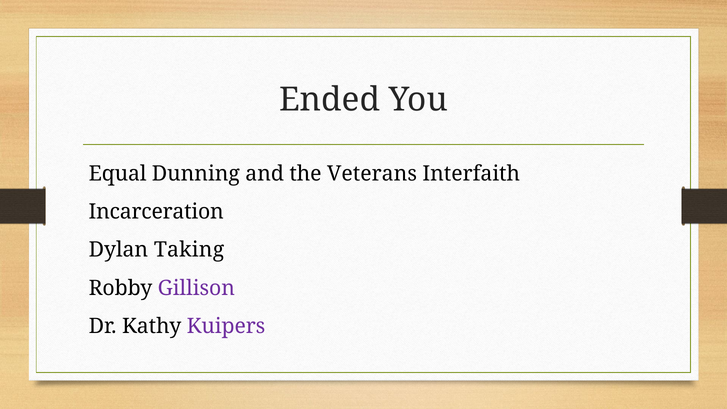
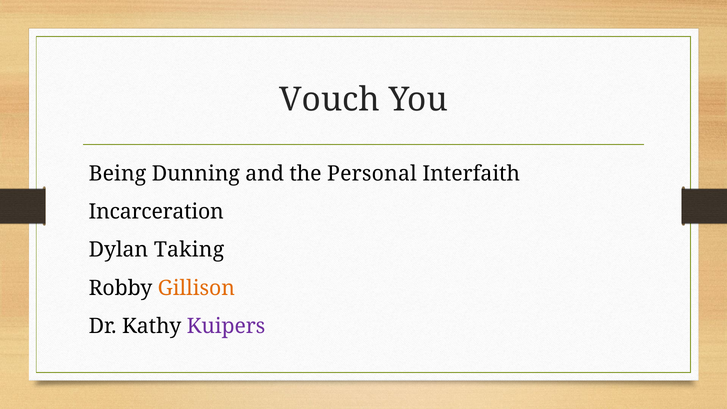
Ended: Ended -> Vouch (330, 100)
Equal: Equal -> Being (117, 174)
Veterans: Veterans -> Personal (372, 174)
Gillison colour: purple -> orange (196, 288)
